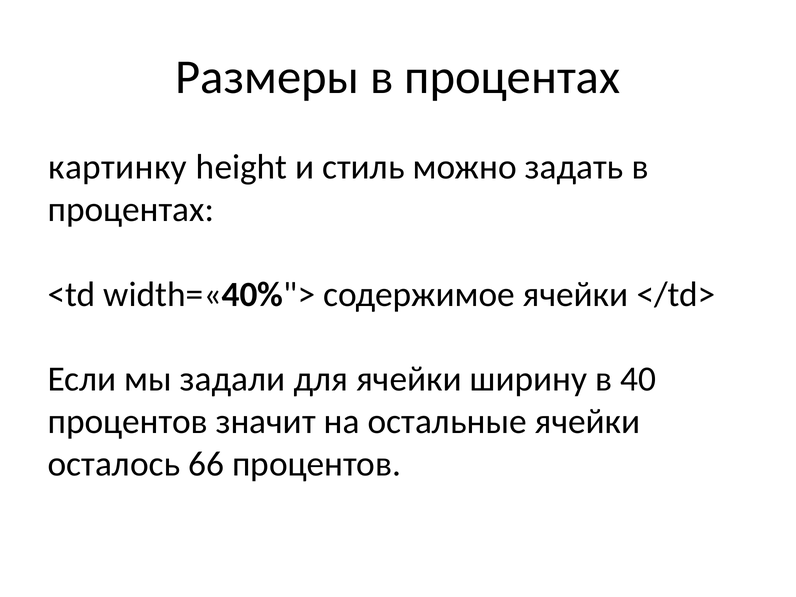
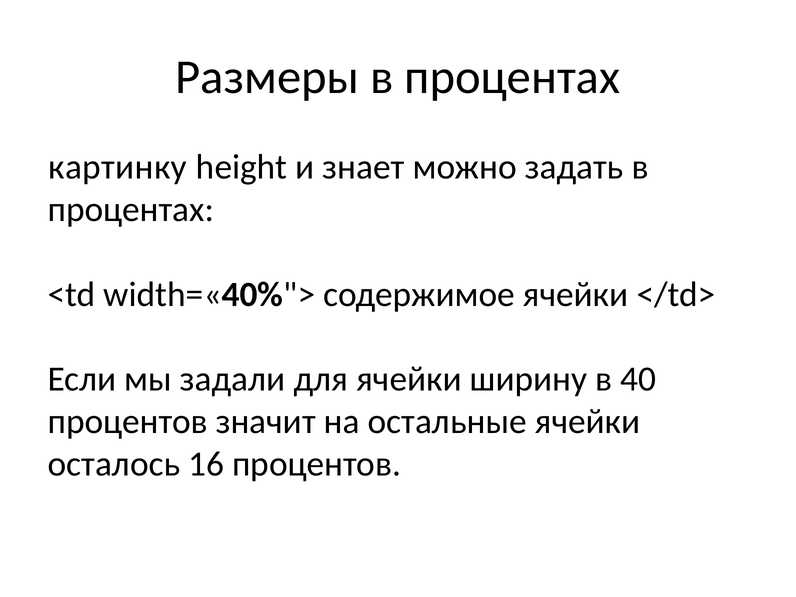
стиль: стиль -> знает (363, 167)
66: 66 -> 16 (206, 464)
